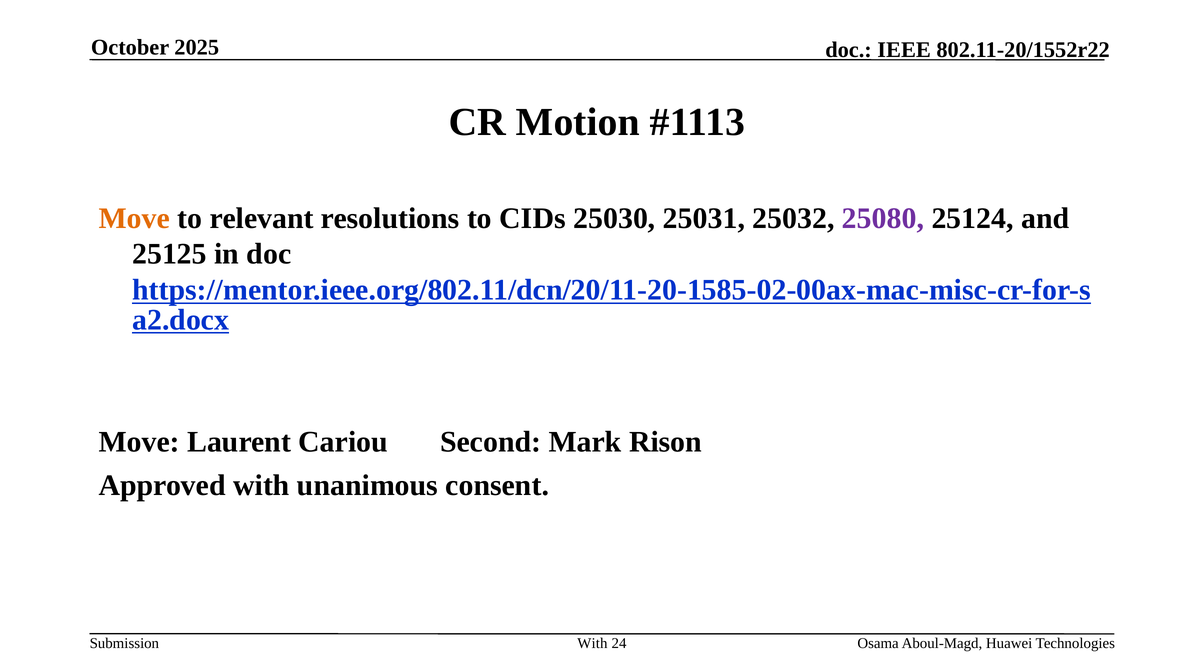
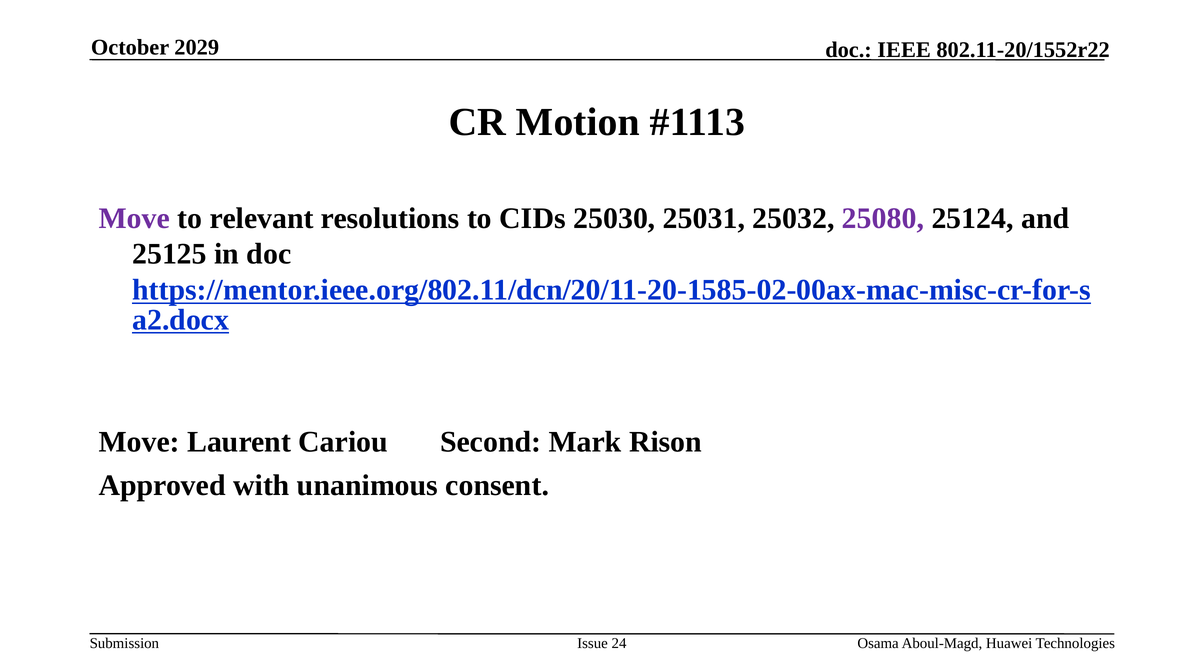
2025: 2025 -> 2029 (197, 47)
Move colour: orange -> purple (134, 219)
With: With -> Issue (593, 644)
